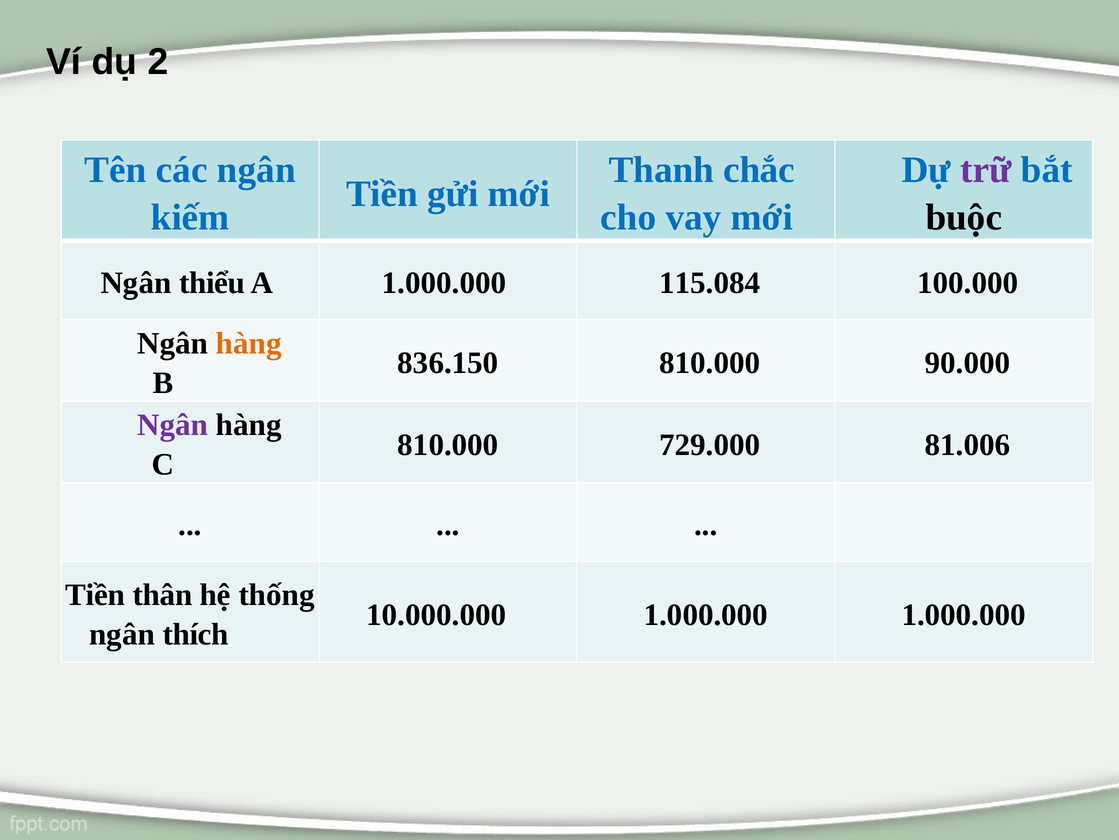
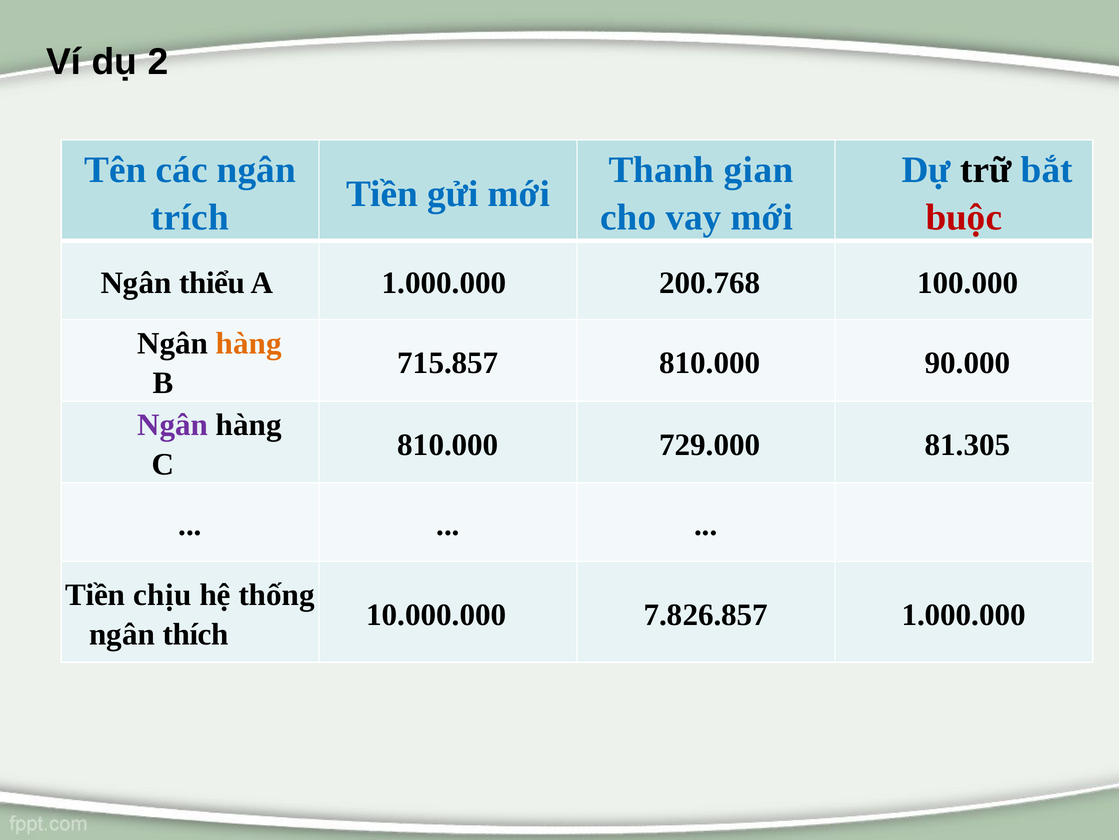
chắc: chắc -> gian (759, 170)
trữ colour: purple -> black (986, 170)
kiếm: kiếm -> trích (190, 217)
buộc colour: black -> red (964, 217)
115.084: 115.084 -> 200.768 (710, 283)
836.150: 836.150 -> 715.857 (448, 363)
81.006: 81.006 -> 81.305 (968, 444)
thân: thân -> chịu (162, 594)
10.000.000 1.000.000: 1.000.000 -> 7.826.857 (706, 614)
